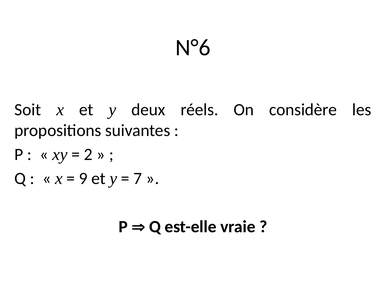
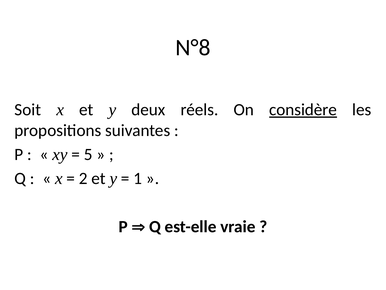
N°6: N°6 -> N°8 (193, 48)
considère underline: none -> present (303, 110)
2: 2 -> 5 (88, 154)
9: 9 -> 2 (83, 178)
7: 7 -> 1 (138, 178)
